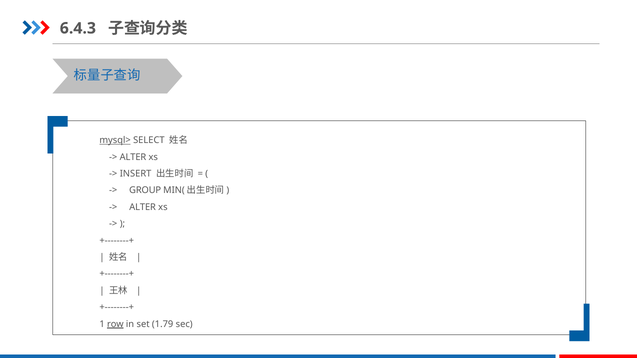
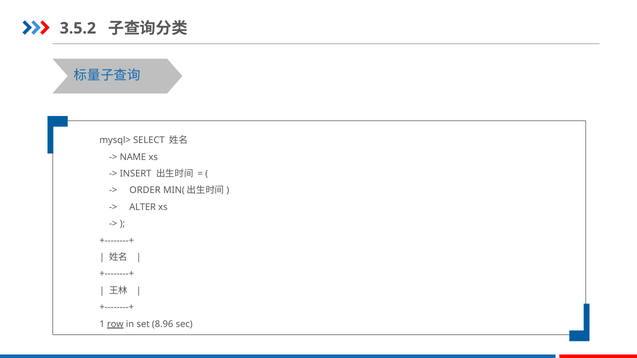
6.4.3: 6.4.3 -> 3.5.2 (78, 28)
mysql> underline: present -> none (115, 140)
ALTER: ALTER -> NAME (133, 157)
GROUP: GROUP -> ORDER (145, 191)
1.79: 1.79 -> 8.96 (163, 324)
